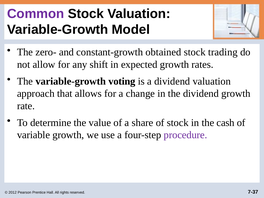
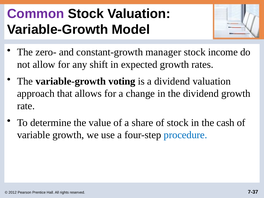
obtained: obtained -> manager (163, 52)
trading: trading -> income (223, 52)
procedure colour: purple -> blue (186, 135)
